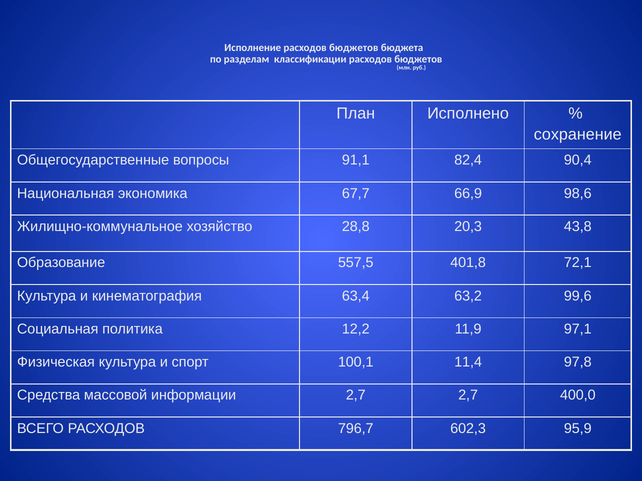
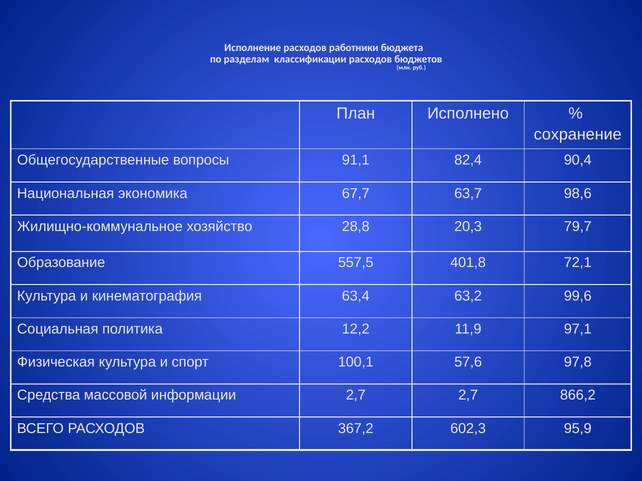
Исполнение расходов бюджетов: бюджетов -> работники (354, 48)
66,9: 66,9 -> 63,7 (468, 194)
43,8: 43,8 -> 79,7 (578, 227)
11,4: 11,4 -> 57,6 (468, 363)
400,0: 400,0 -> 866,2 (578, 396)
796,7: 796,7 -> 367,2 (356, 429)
